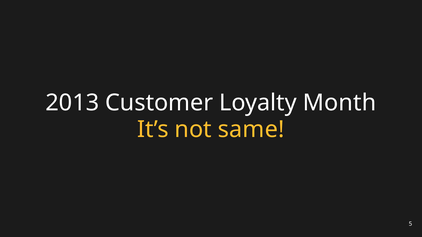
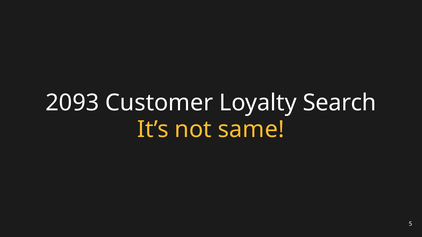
2013: 2013 -> 2093 (72, 103)
Month: Month -> Search (340, 103)
